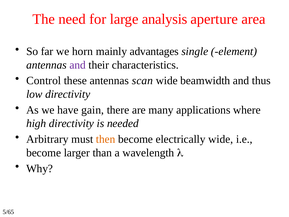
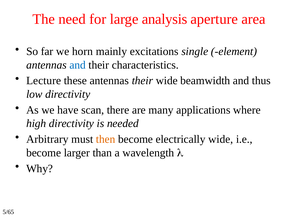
advantages: advantages -> excitations (154, 51)
and colour: purple -> blue (78, 65)
Control: Control -> Lecture (44, 81)
antennas scan: scan -> their (142, 81)
gain: gain -> scan (93, 110)
